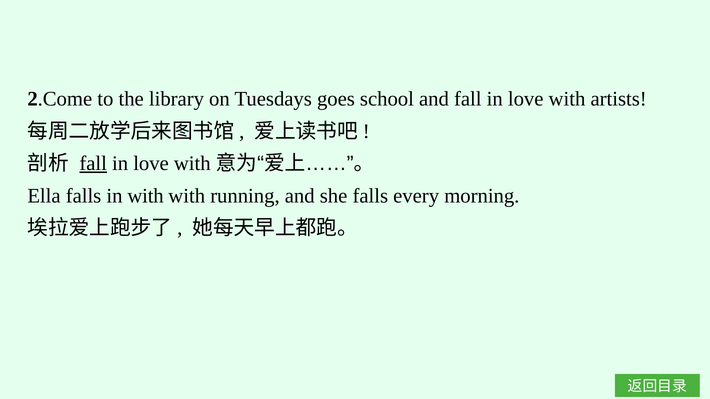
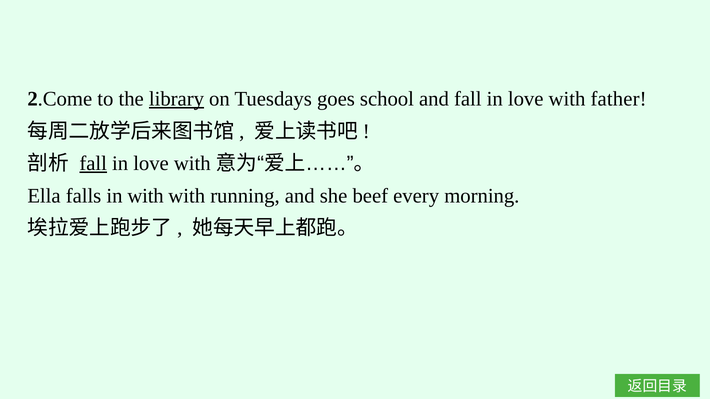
library underline: none -> present (176, 99)
artists: artists -> father (619, 99)
she falls: falls -> beef (370, 196)
